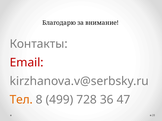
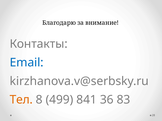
Email colour: red -> blue (27, 63)
728: 728 -> 841 (87, 100)
47: 47 -> 83 (123, 100)
